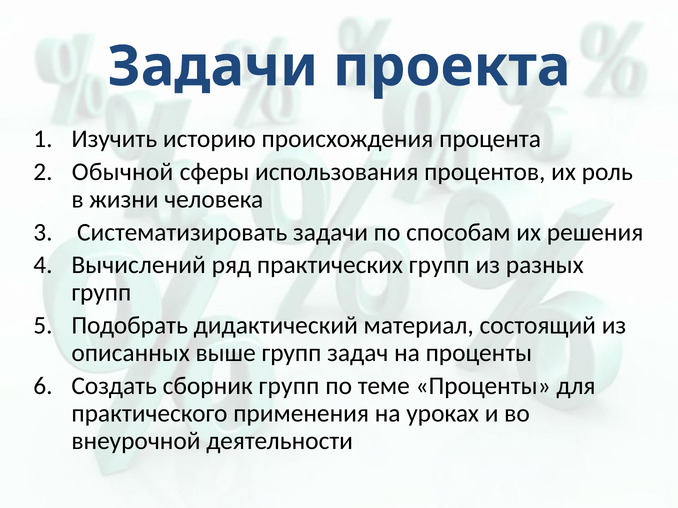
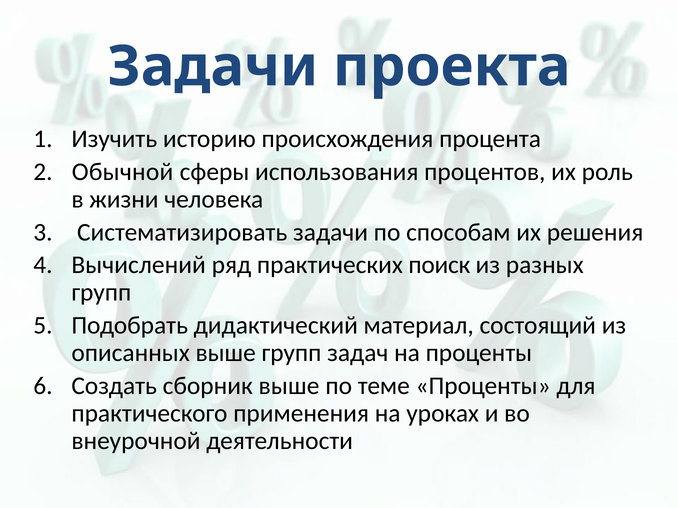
практических групп: групп -> поиск (439, 265)
сборник групп: групп -> выше (289, 386)
